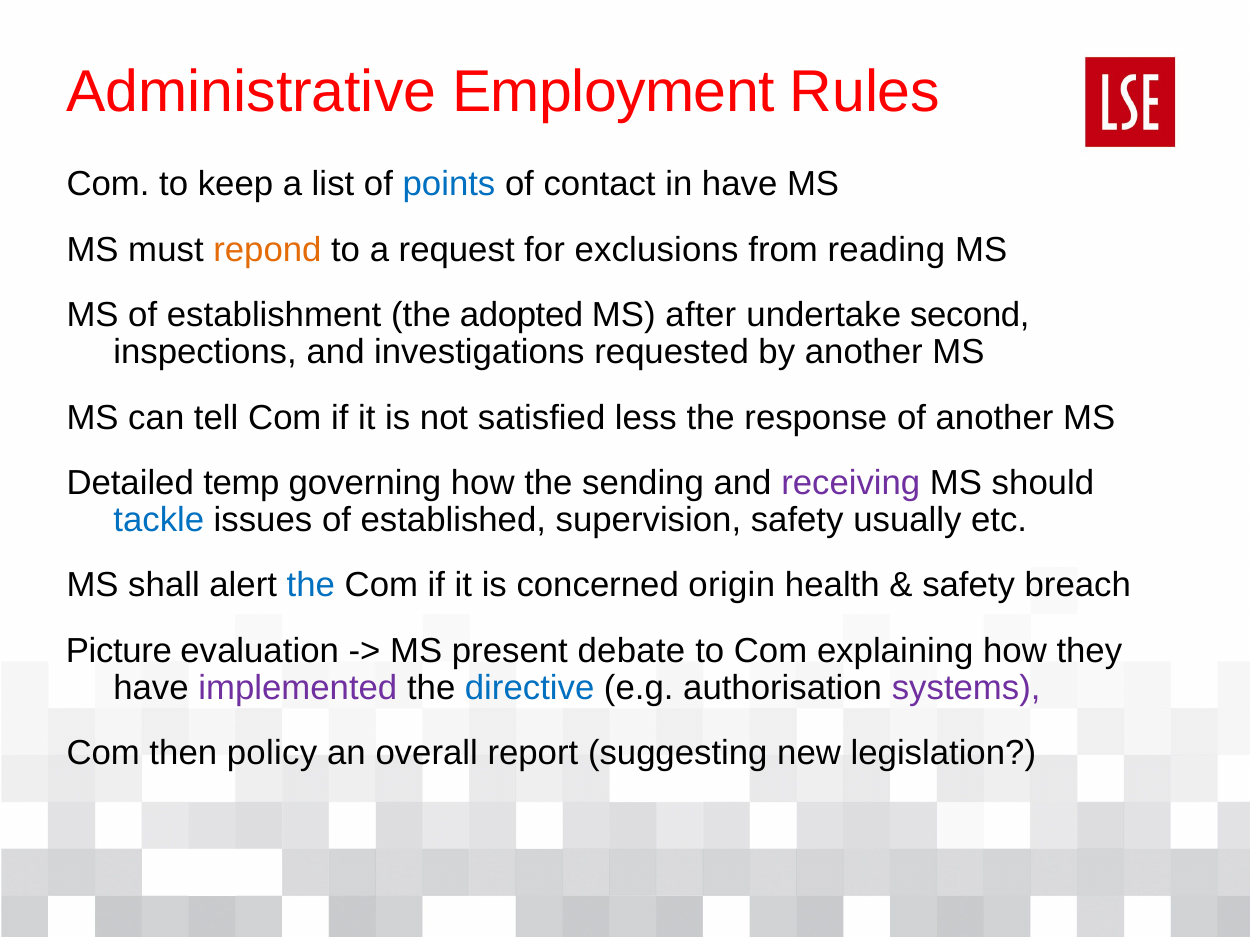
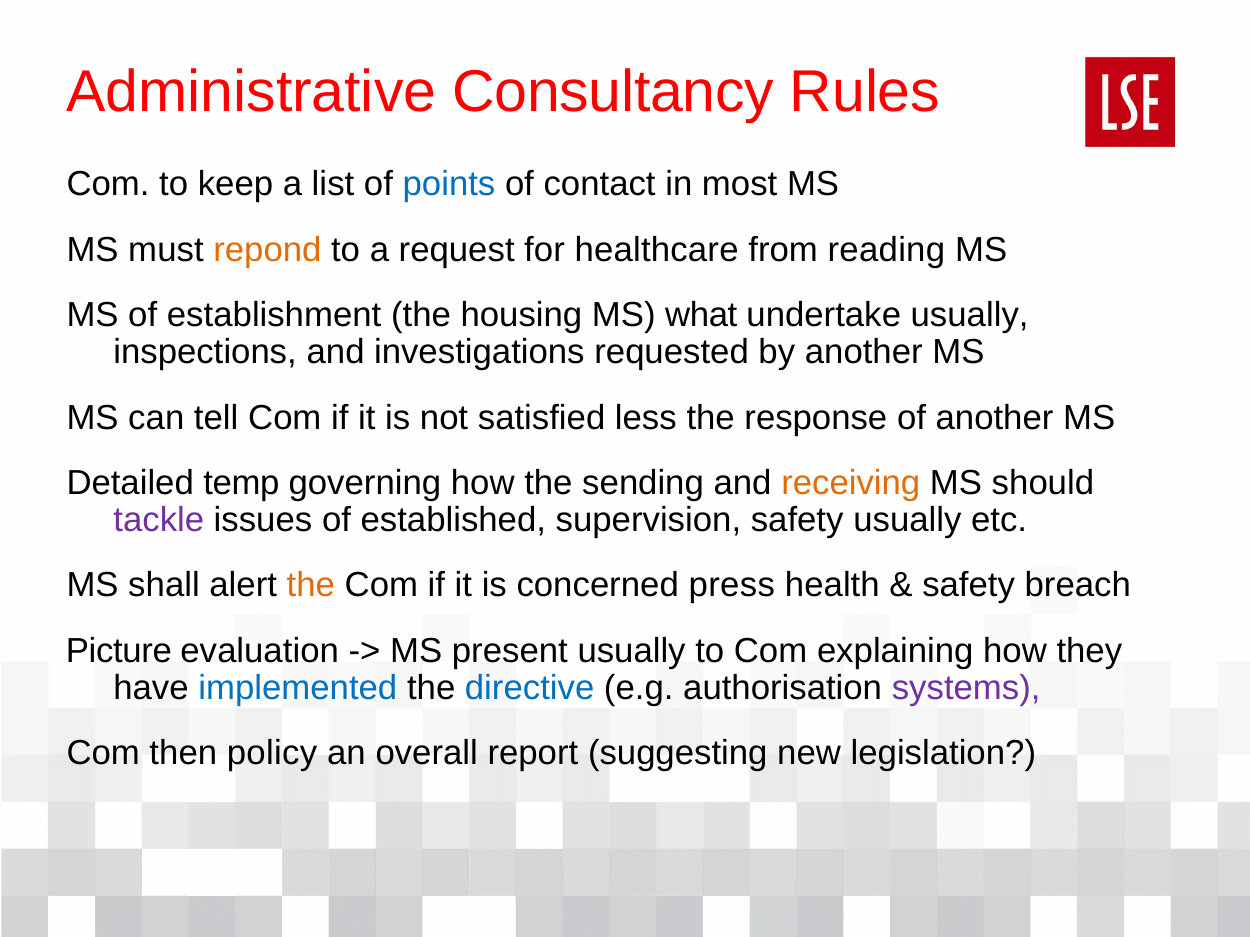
Employment: Employment -> Consultancy (613, 92)
in have: have -> most (740, 185)
exclusions: exclusions -> healthcare (657, 250)
adopted: adopted -> housing (521, 315)
after: after -> what (701, 315)
undertake second: second -> usually (970, 315)
receiving colour: purple -> orange (851, 483)
tackle colour: blue -> purple (159, 521)
the colour: blue -> orange (311, 586)
origin: origin -> press (732, 586)
present debate: debate -> usually (632, 651)
implemented colour: purple -> blue (298, 689)
